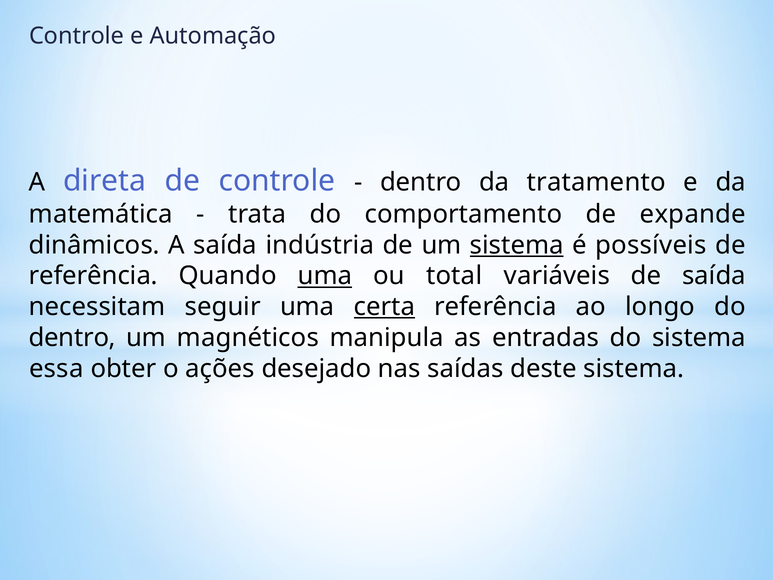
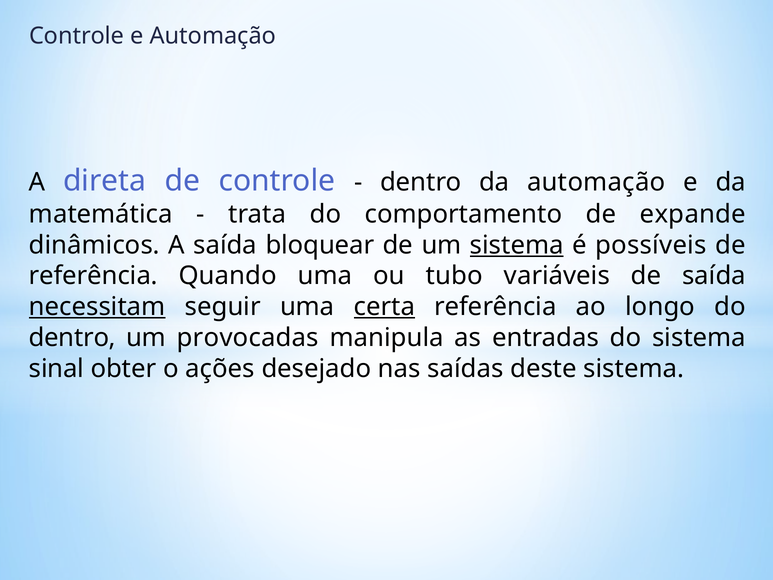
da tratamento: tratamento -> automação (596, 182)
indústria: indústria -> bloquear (320, 245)
uma underline: present -> none (325, 276)
total: total -> tubo (454, 276)
necessitam underline: none -> present (97, 307)
magnéticos: magnéticos -> provocadas (248, 338)
essa: essa -> sinal (56, 369)
